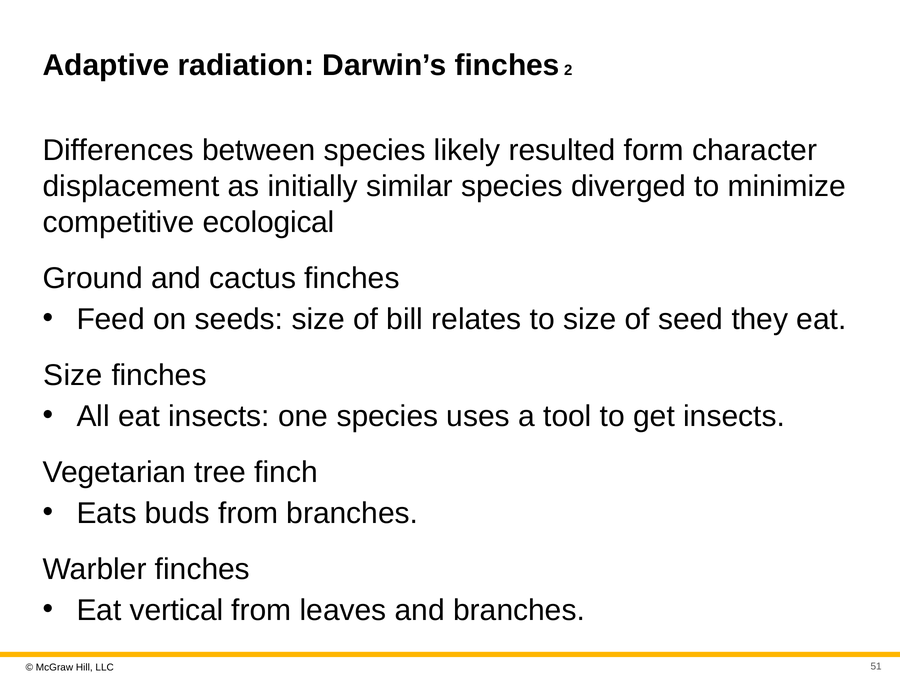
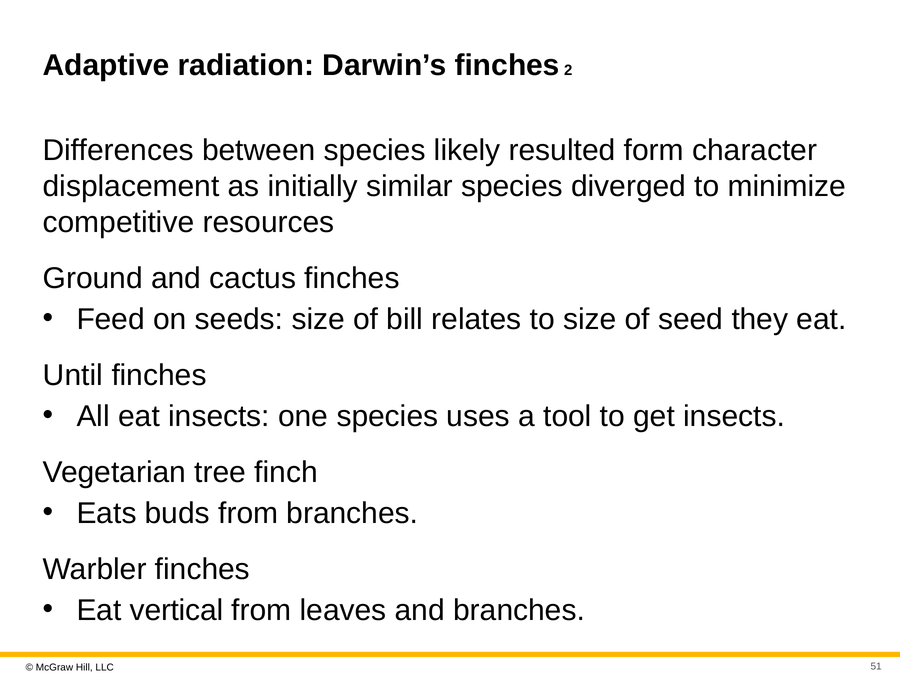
ecological: ecological -> resources (269, 222)
Size: Size -> Until (73, 375)
